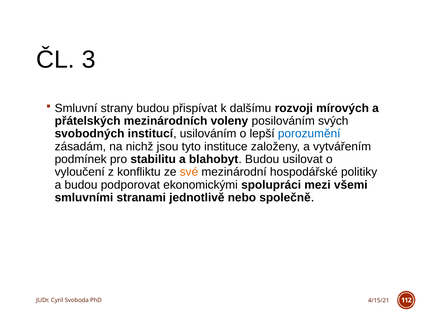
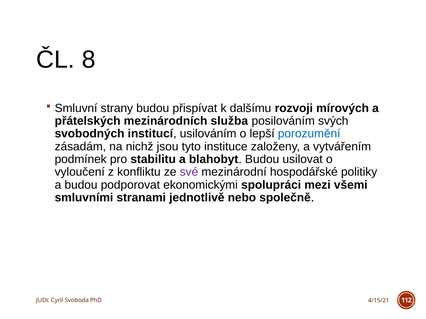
3: 3 -> 8 (89, 60)
voleny: voleny -> služba (229, 121)
své colour: orange -> purple (189, 172)
